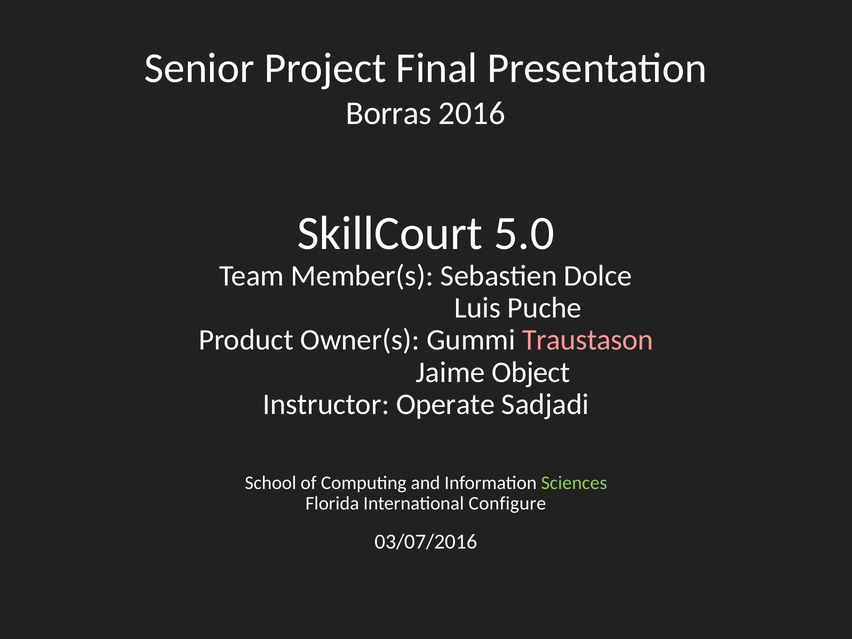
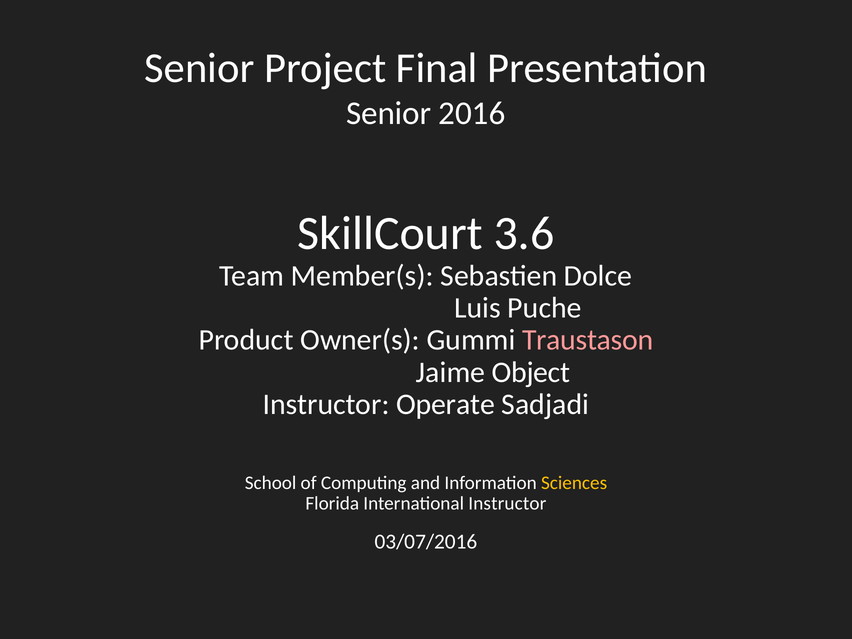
Borras: Borras -> Senior (389, 113)
5.0: 5.0 -> 3.6 (524, 234)
Sciences colour: light green -> yellow (574, 483)
International Configure: Configure -> Instructor (507, 504)
